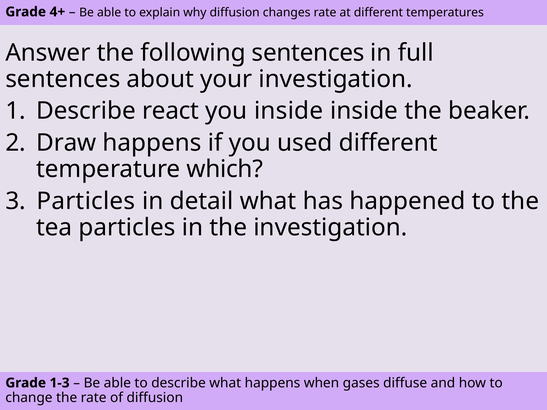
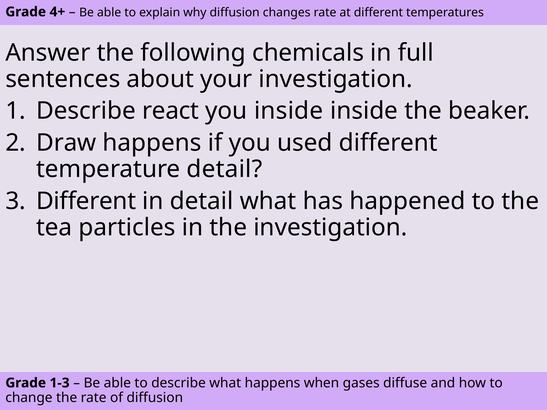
following sentences: sentences -> chemicals (308, 53)
temperature which: which -> detail (224, 169)
Particles: Particles -> Different (86, 201)
